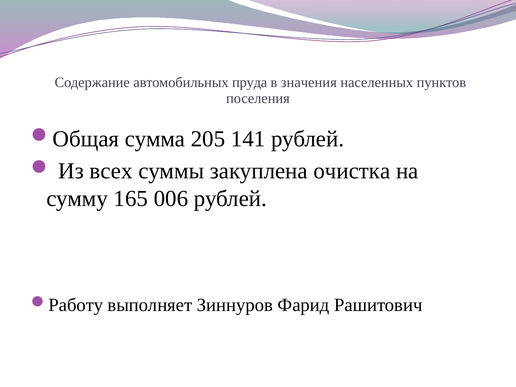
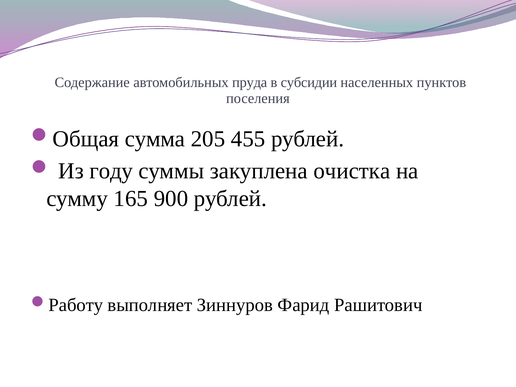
значения: значения -> субсидии (309, 82)
141: 141 -> 455 (248, 139)
всех: всех -> году (111, 171)
006: 006 -> 900 (171, 198)
